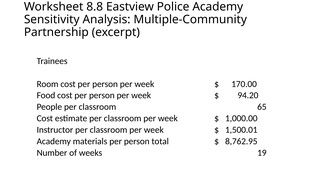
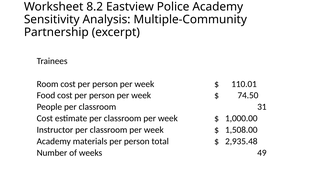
8.8: 8.8 -> 8.2 (95, 7)
170.00: 170.00 -> 110.01 (244, 84)
94.20: 94.20 -> 74.50 (248, 95)
65: 65 -> 31 (262, 107)
1,500.01: 1,500.01 -> 1,508.00 (241, 130)
8,762.95: 8,762.95 -> 2,935.48 (241, 141)
19: 19 -> 49 (262, 152)
